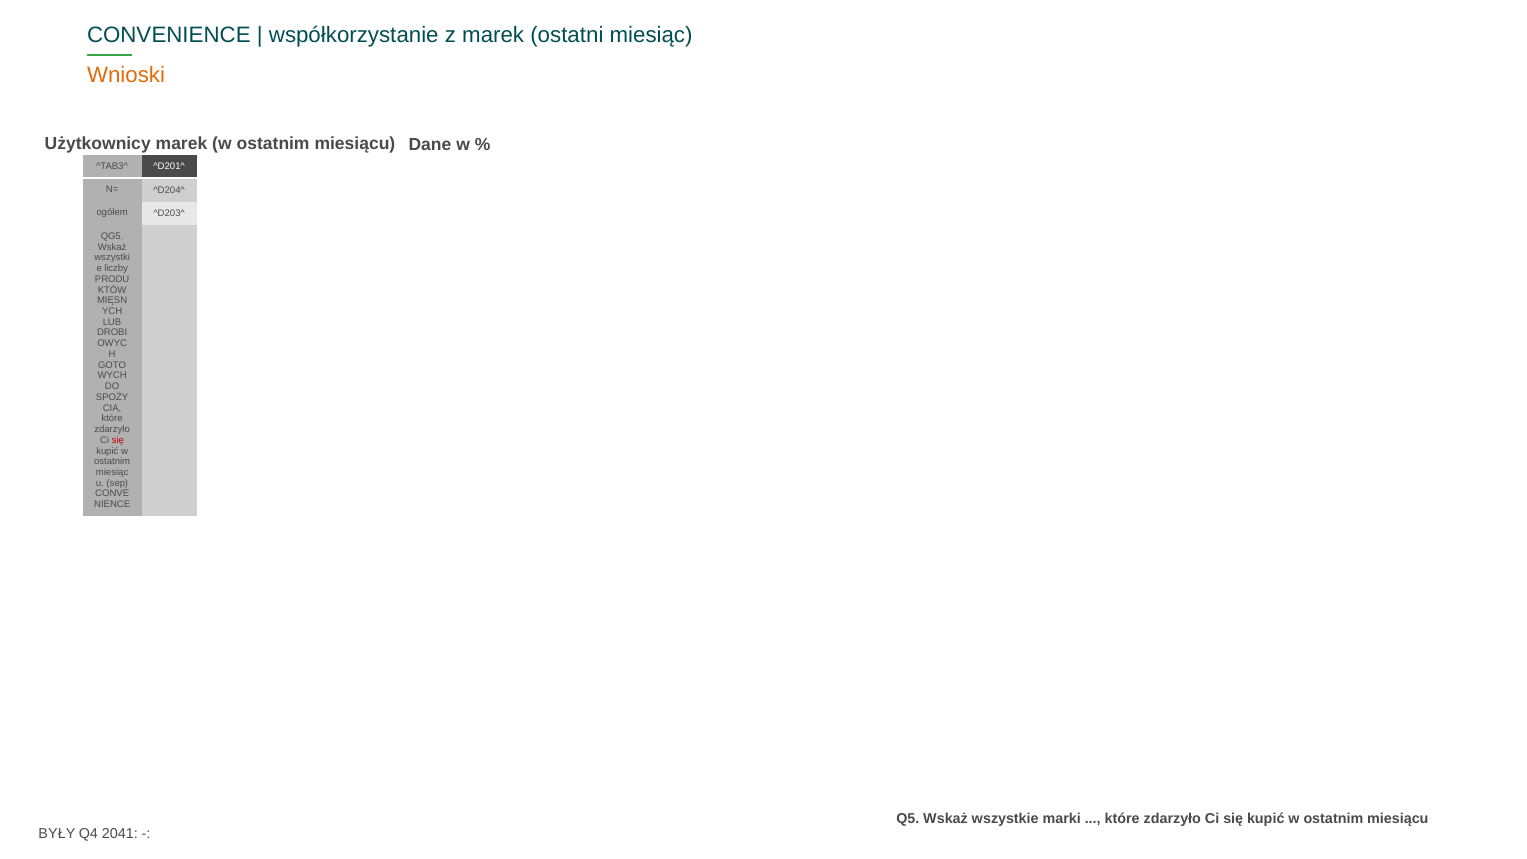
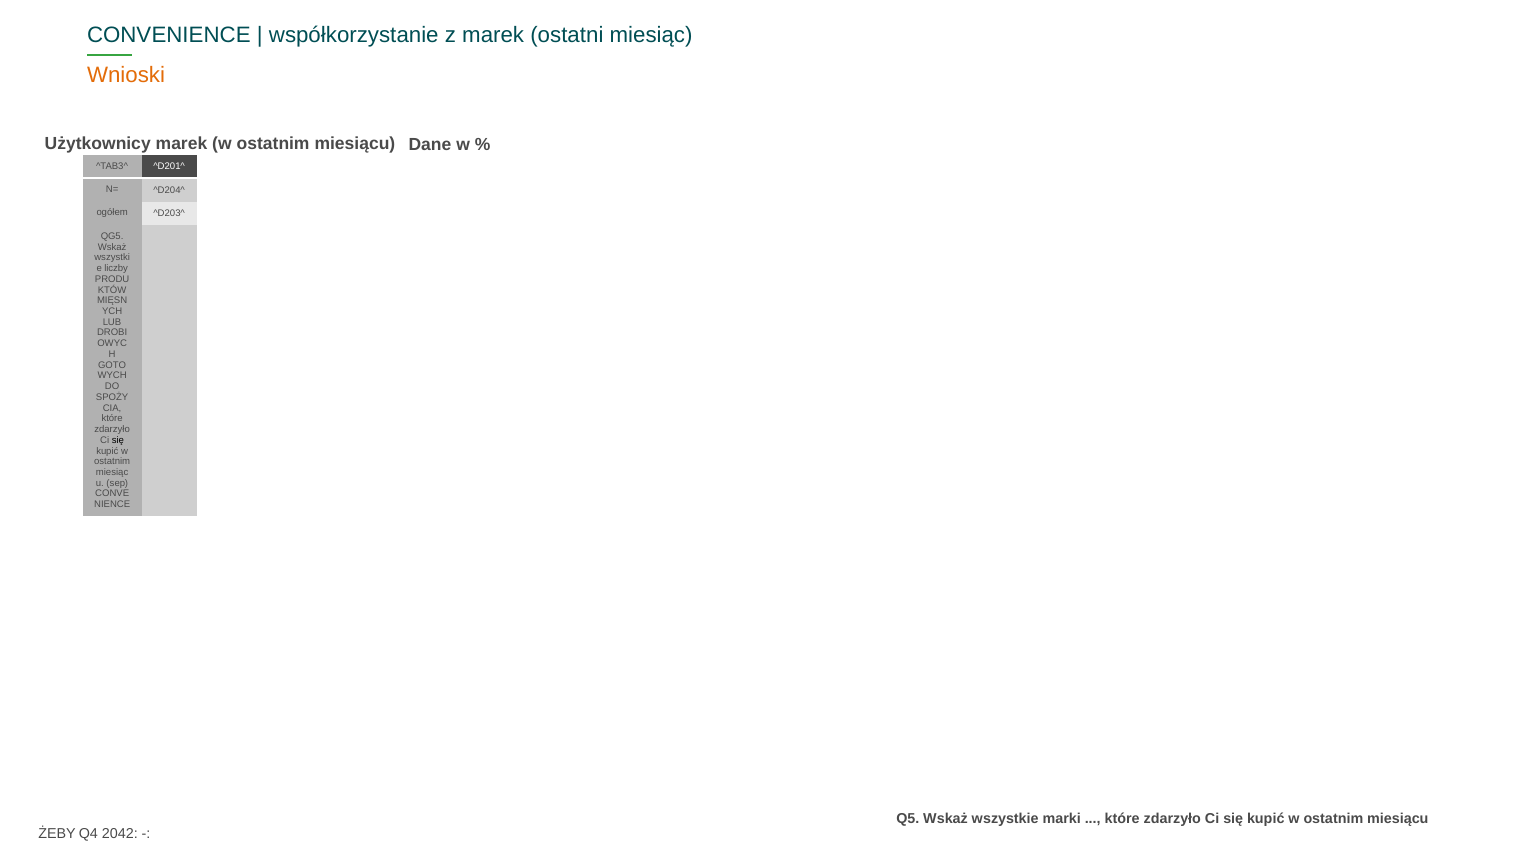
się colour: red -> black (118, 440)
BYŁY: BYŁY -> ŻEBY (57, 833)
2041: 2041 -> 2042 (120, 833)
